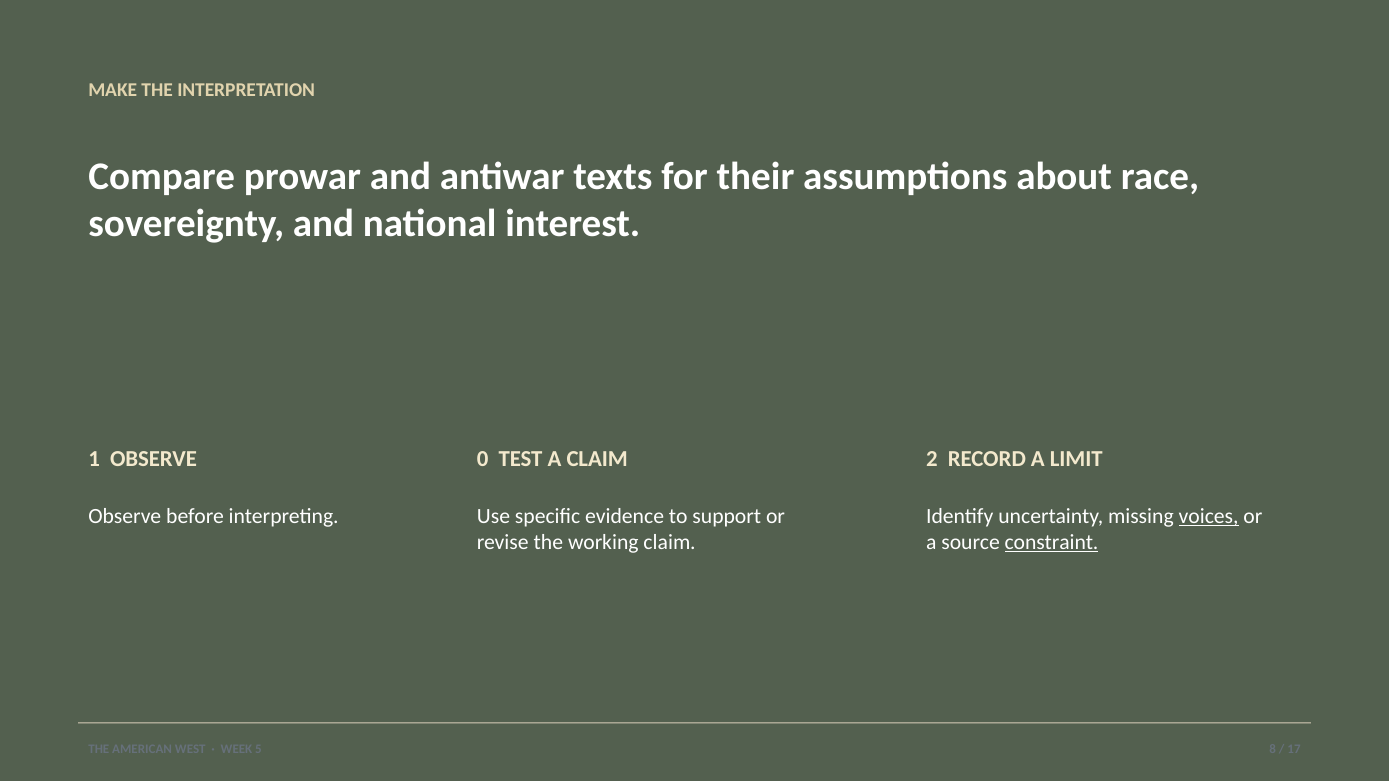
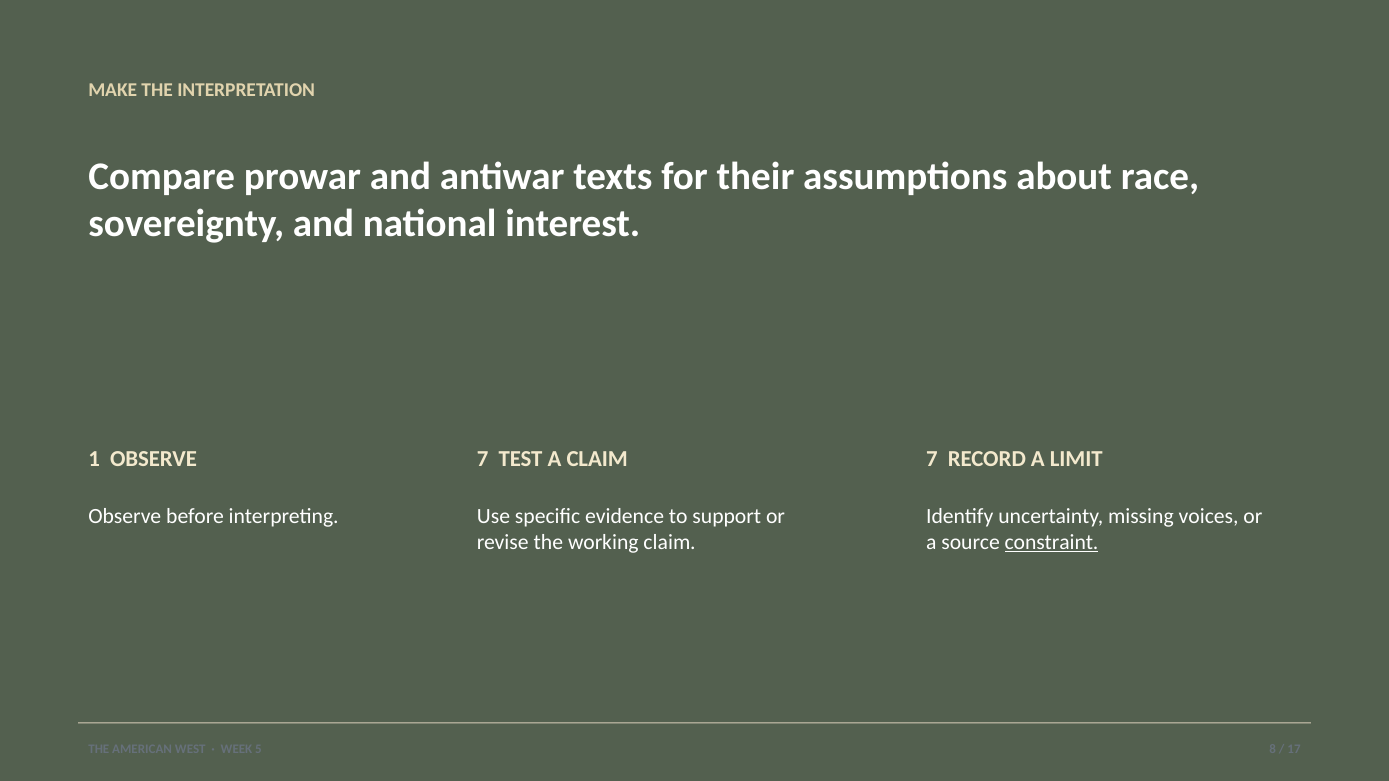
OBSERVE 0: 0 -> 7 (483, 459)
CLAIM 2: 2 -> 7 (932, 459)
voices underline: present -> none (1209, 517)
